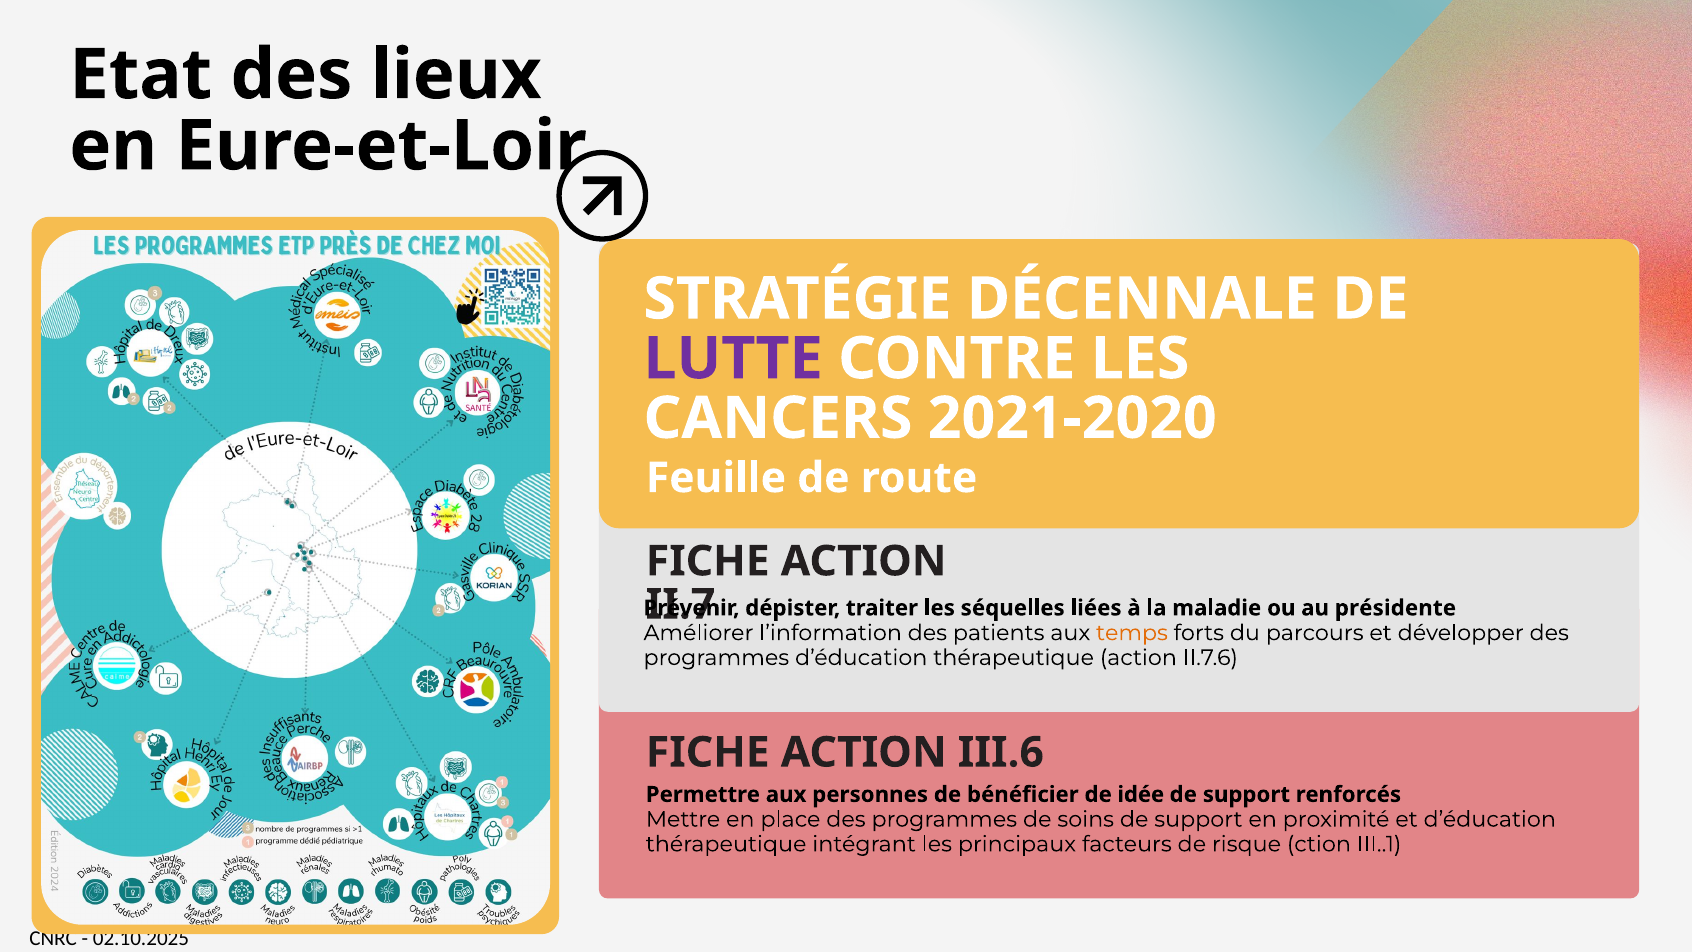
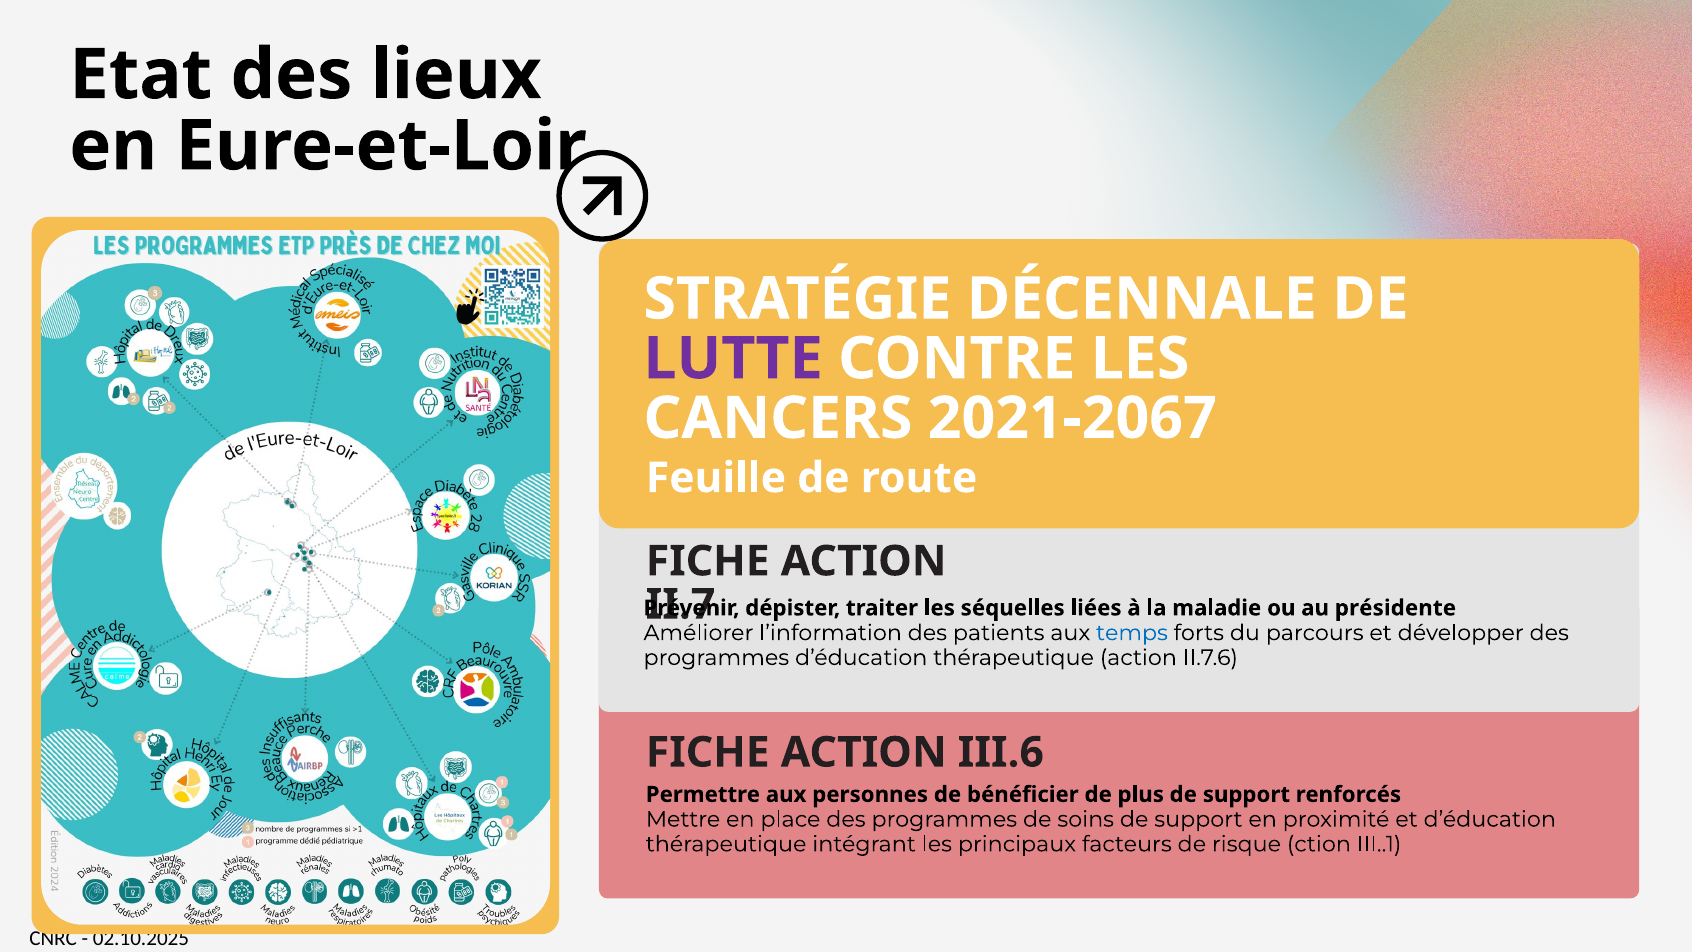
2021-2020: 2021-2020 -> 2021-2067 (1072, 418)
temps colour: orange -> blue (1132, 633)
idée: idée -> plus (1141, 794)
